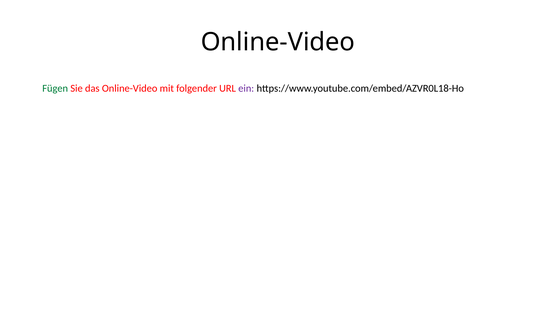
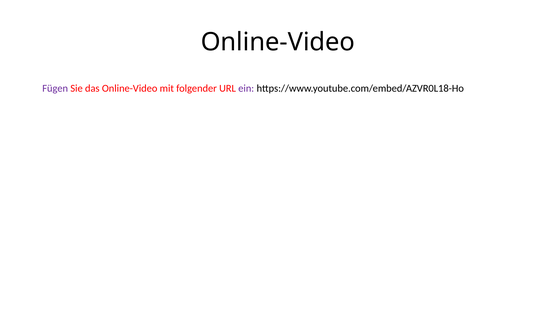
Fügen colour: green -> purple (55, 88)
